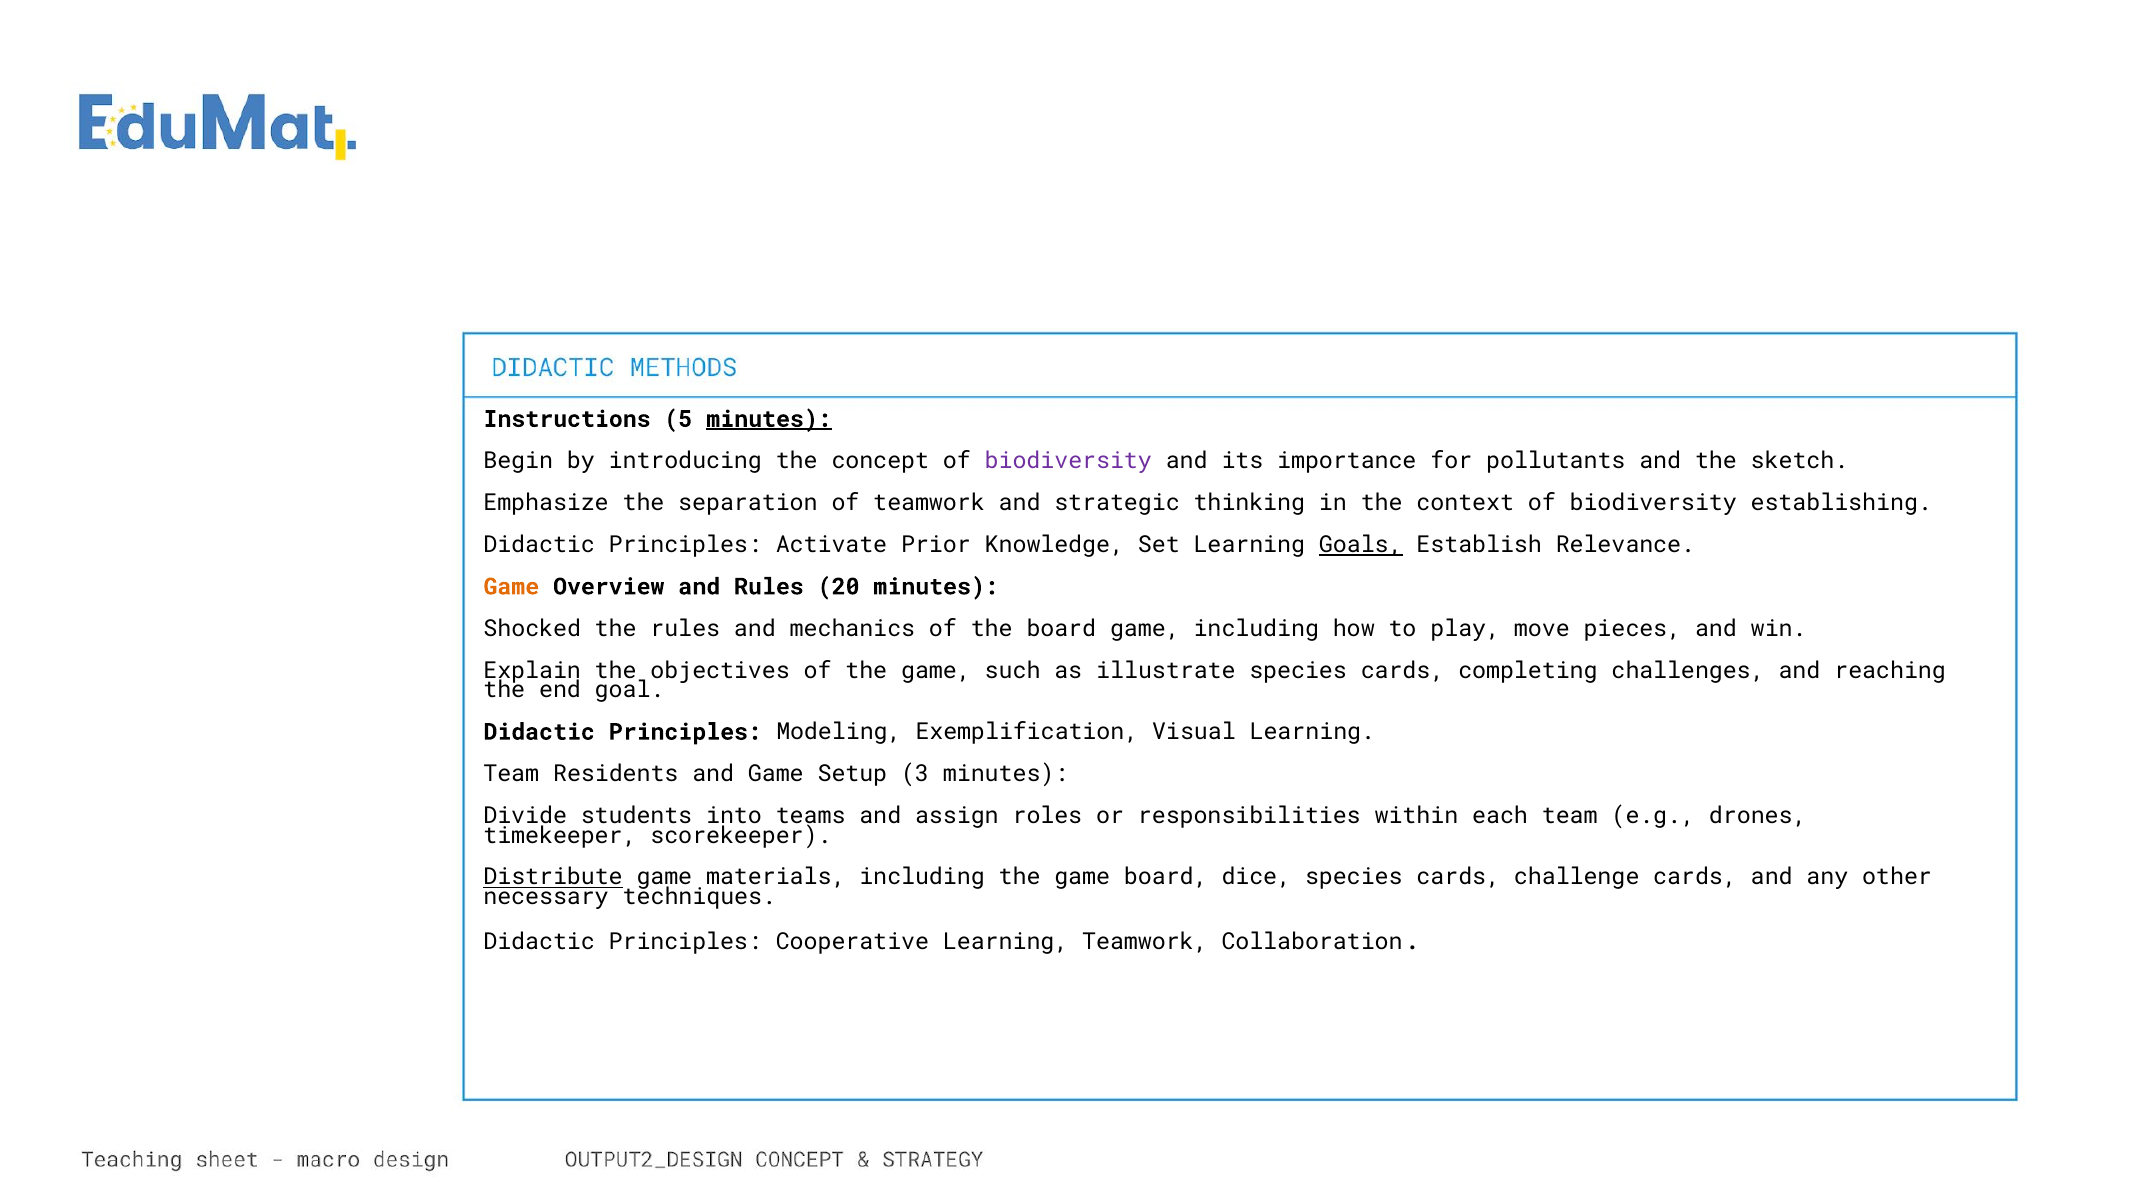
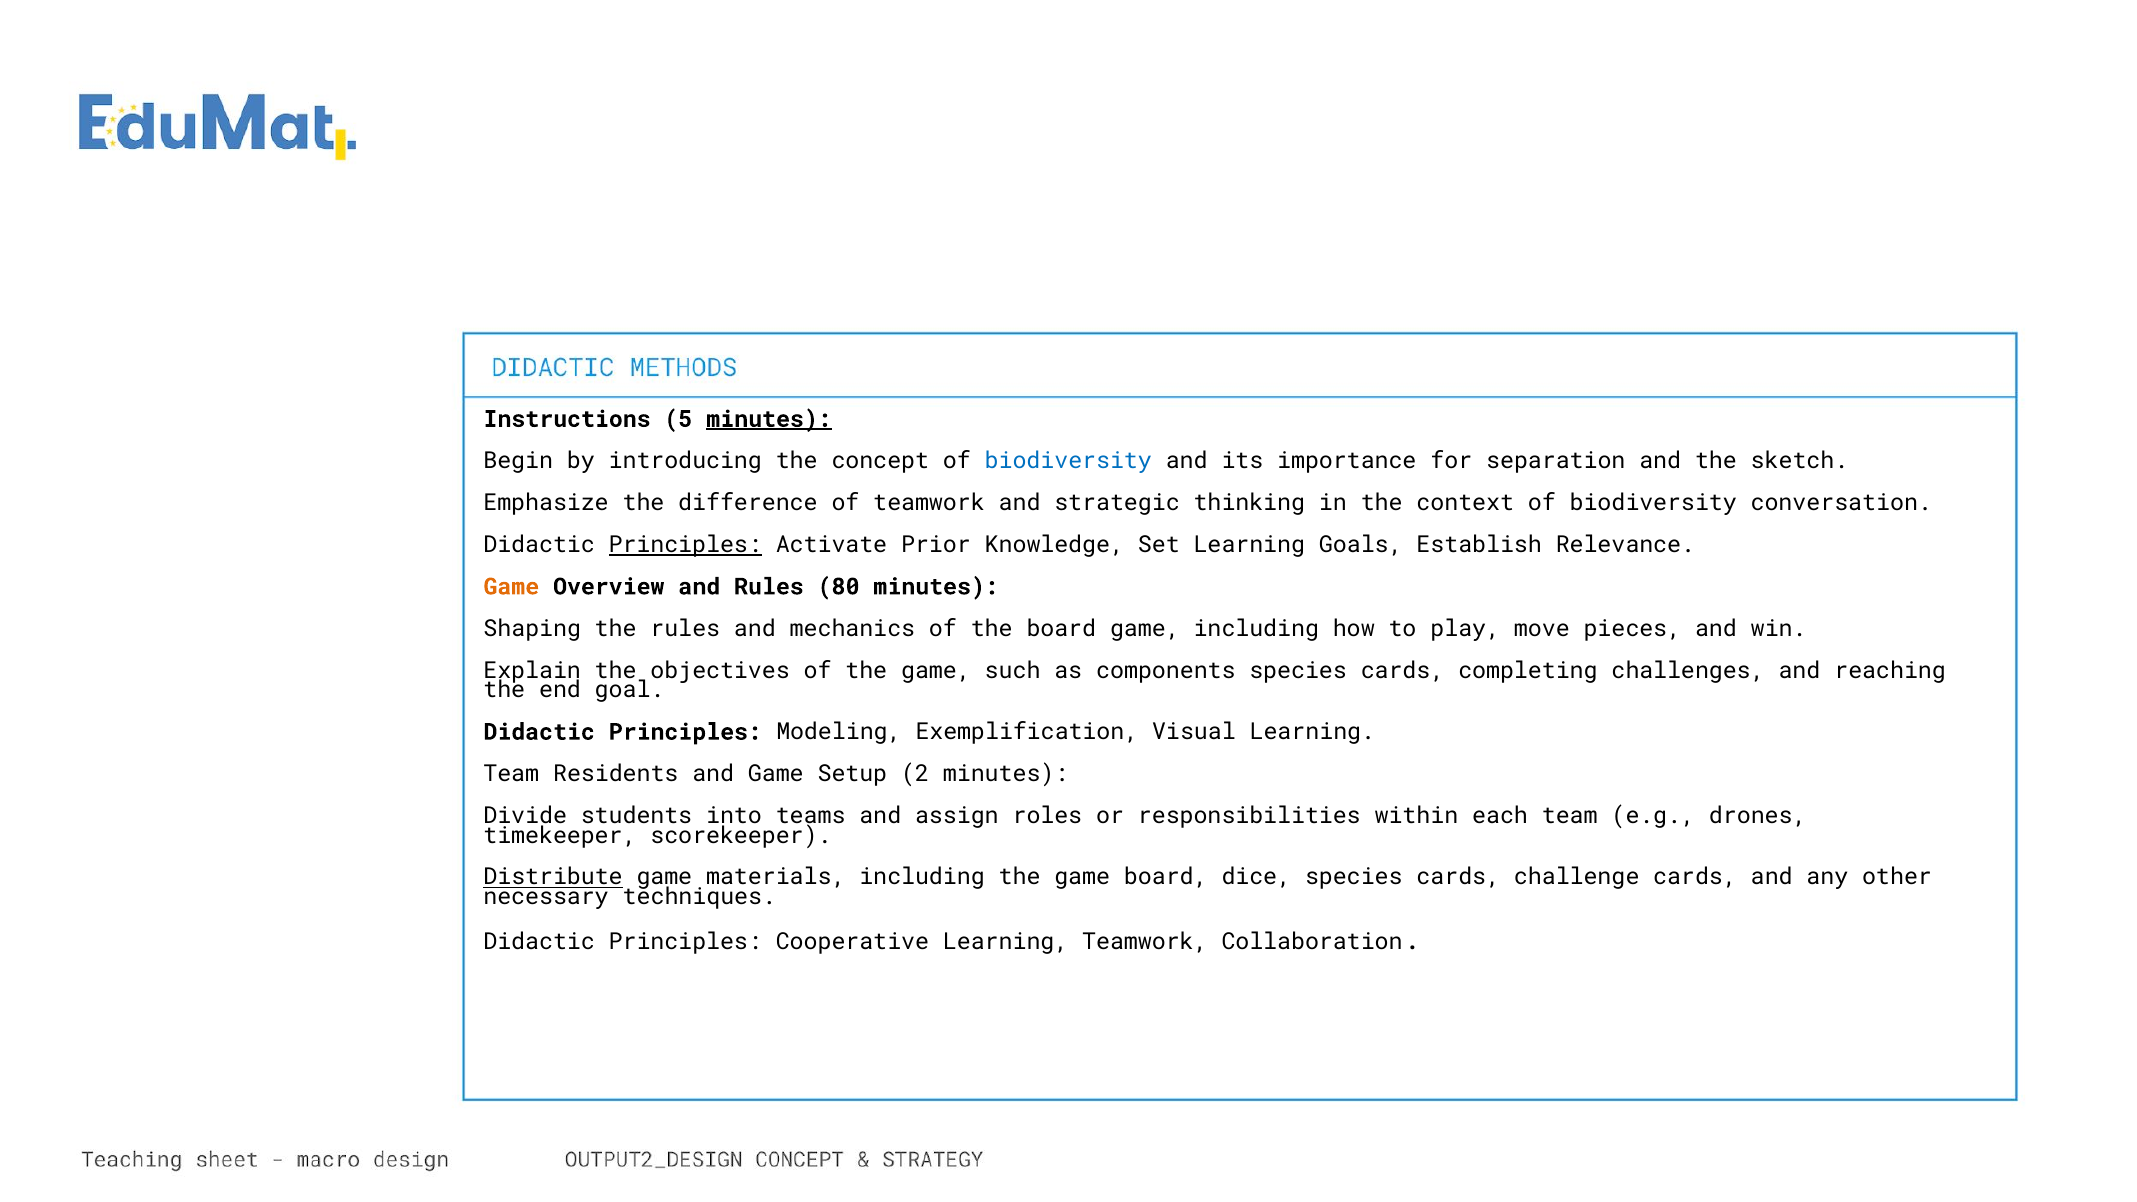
biodiversity colour: purple -> blue (1068, 461)
pollutants: pollutants -> separation (1556, 461)
separation: separation -> difference (748, 503)
establishing: establishing -> conversation (1841, 503)
Principles underline: none -> present (685, 545)
Goals underline: present -> none (1361, 545)
20: 20 -> 80 (839, 587)
Shocked: Shocked -> Shaping (532, 629)
illustrate: illustrate -> components (1166, 670)
3: 3 -> 2 (915, 774)
